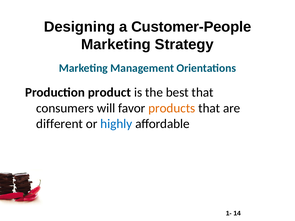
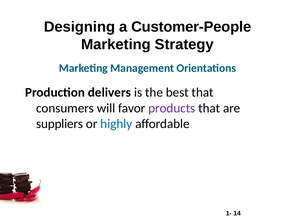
product: product -> delivers (109, 93)
products colour: orange -> purple (172, 108)
different: different -> suppliers (60, 124)
